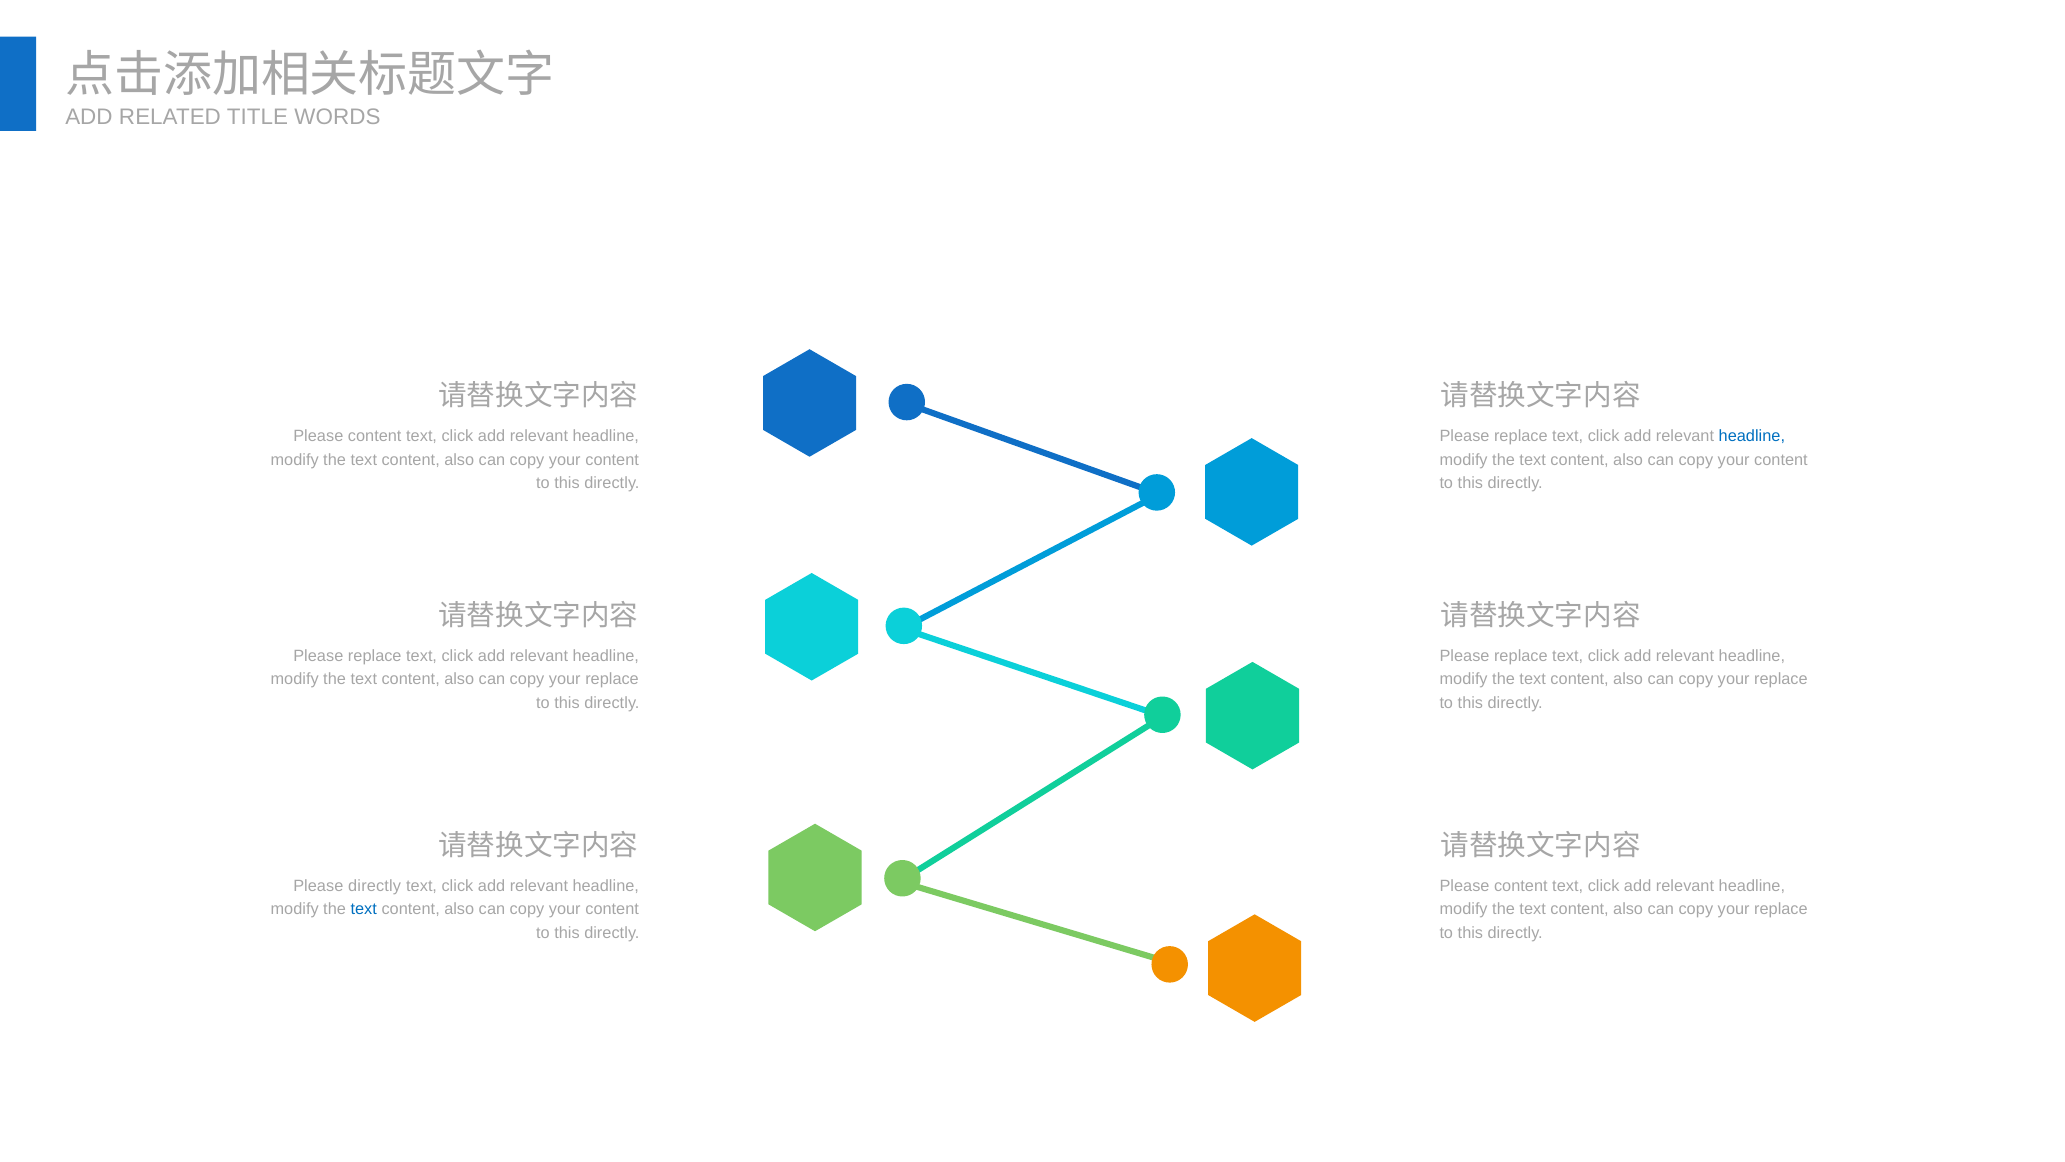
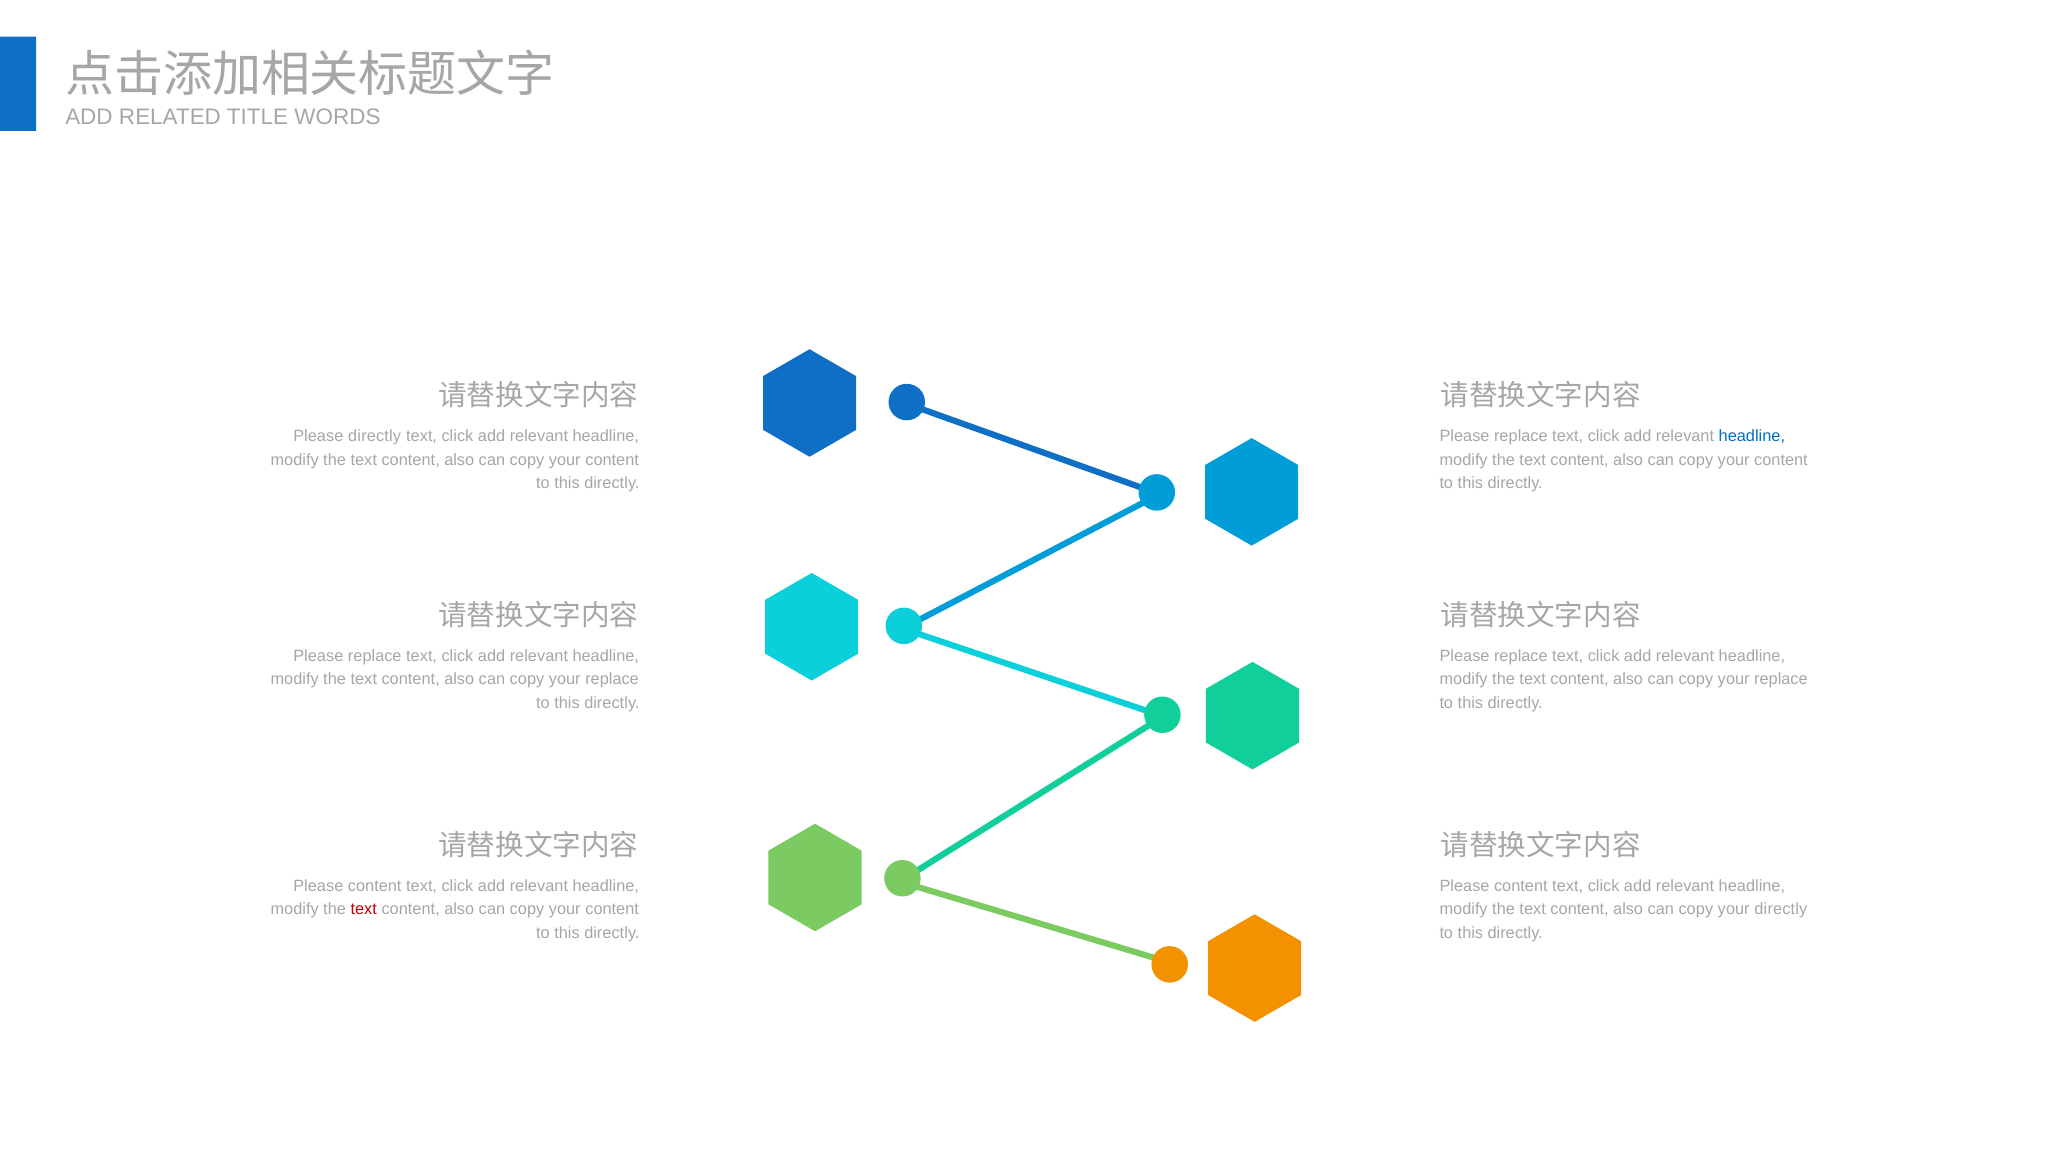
content: content -> directly (375, 436)
directly: directly -> content (375, 886)
text colour: blue -> red (364, 909)
replace: replace -> directly (1781, 909)
